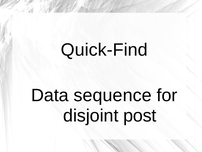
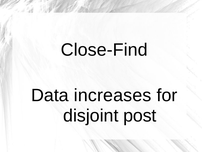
Quick-Find: Quick-Find -> Close-Find (104, 50)
sequence: sequence -> increases (113, 95)
